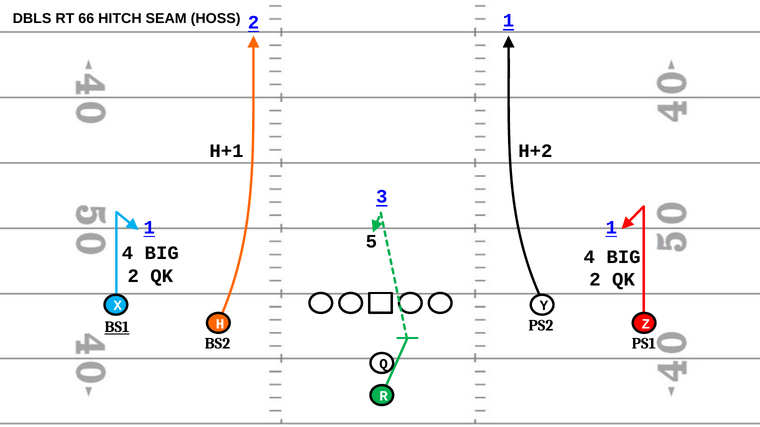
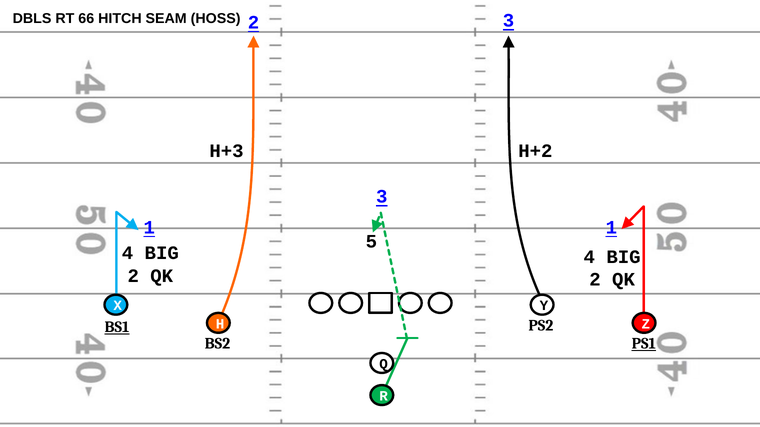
2 1: 1 -> 3 (508, 20)
H+1: H+1 -> H+3 (227, 151)
PS1 underline: none -> present (644, 344)
